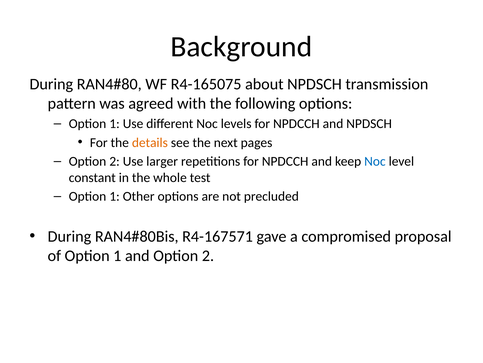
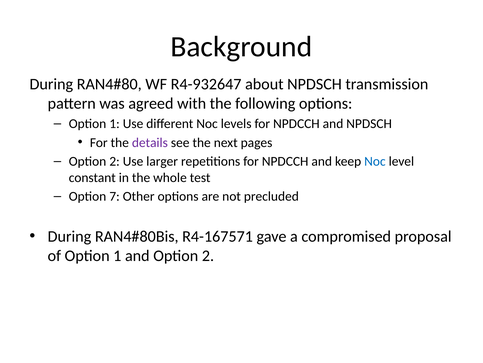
R4-165075: R4-165075 -> R4-932647 (206, 84)
details colour: orange -> purple (150, 142)
1: 1 -> 7 (115, 196)
